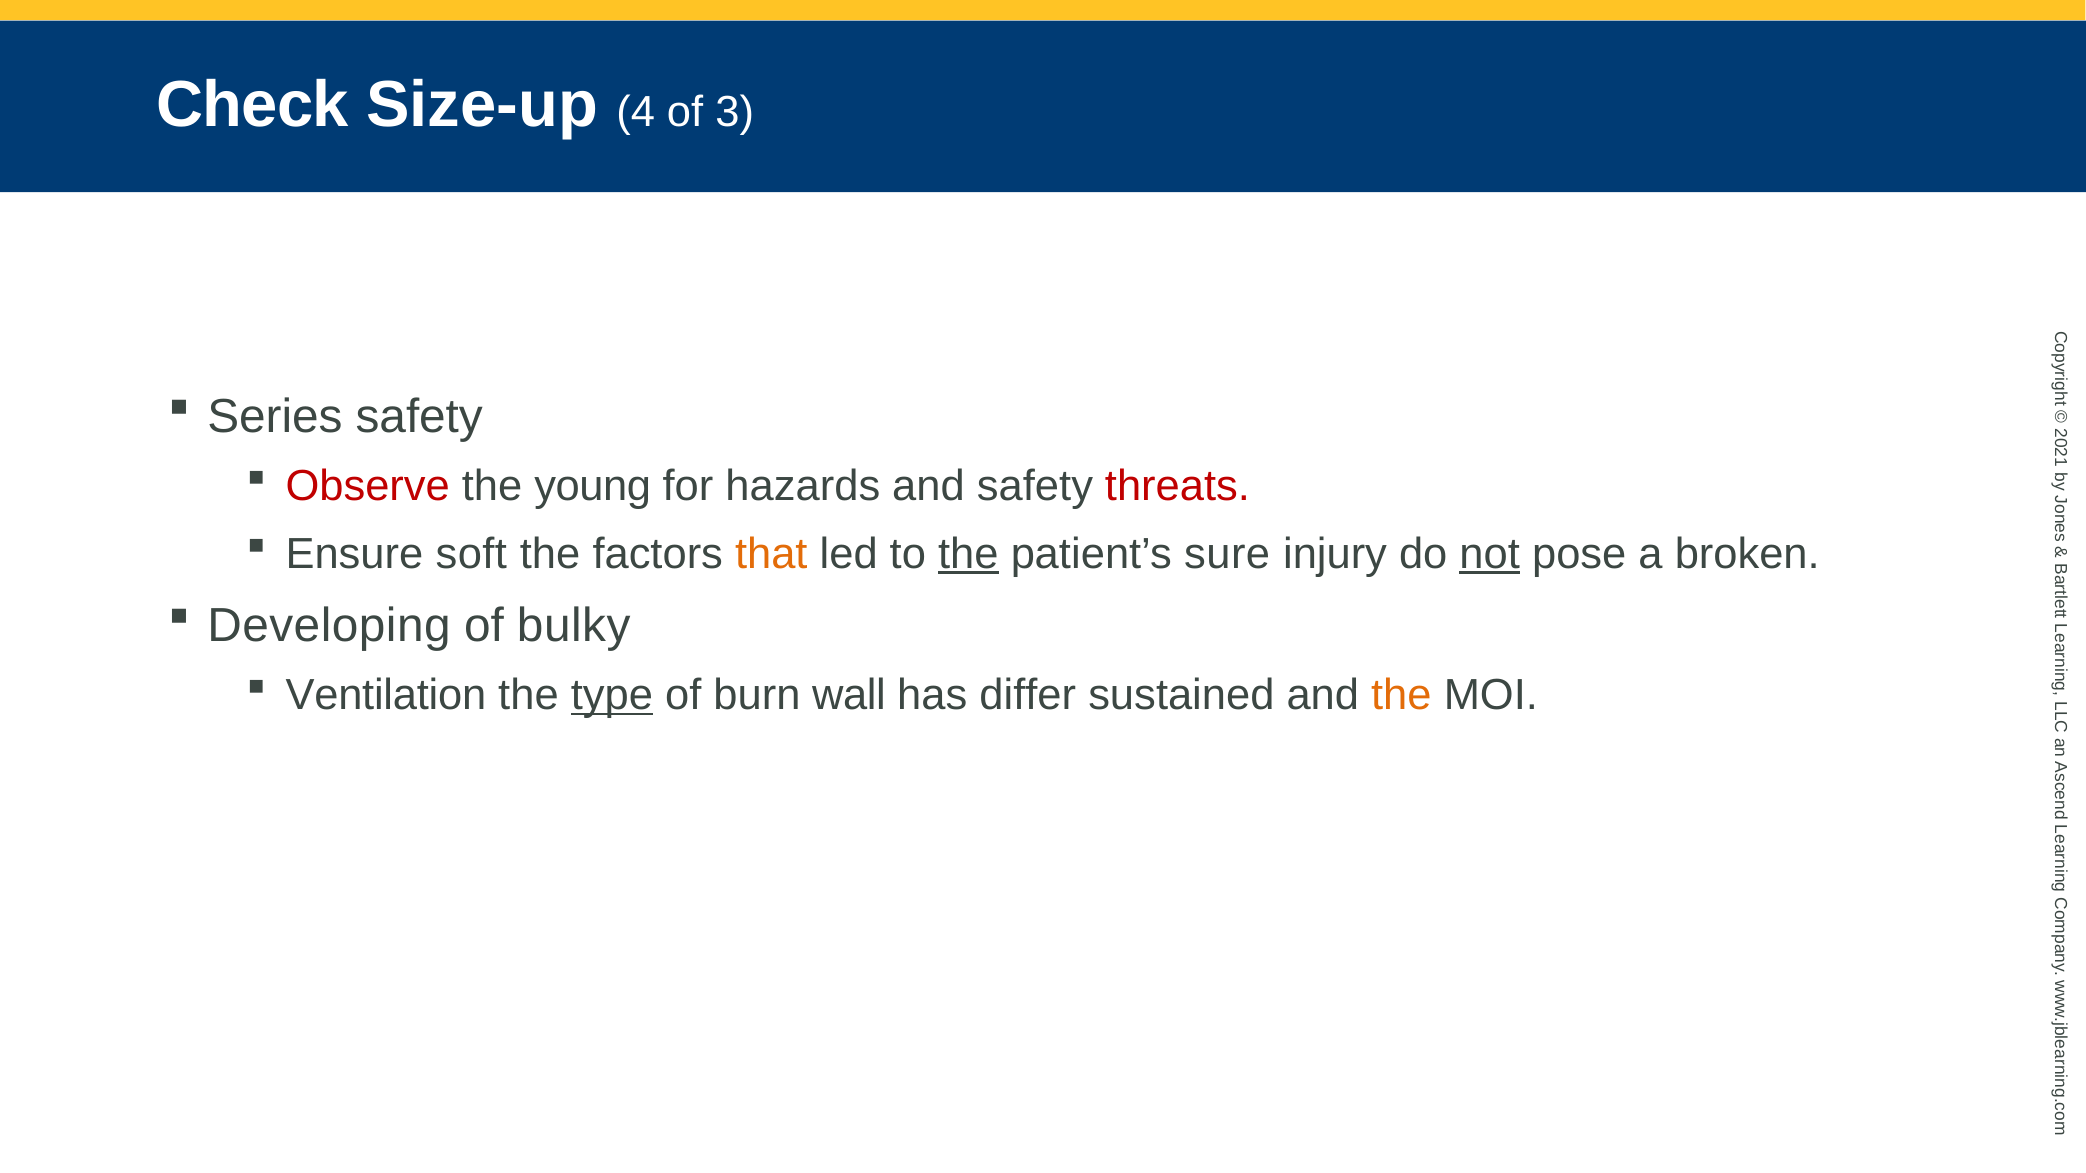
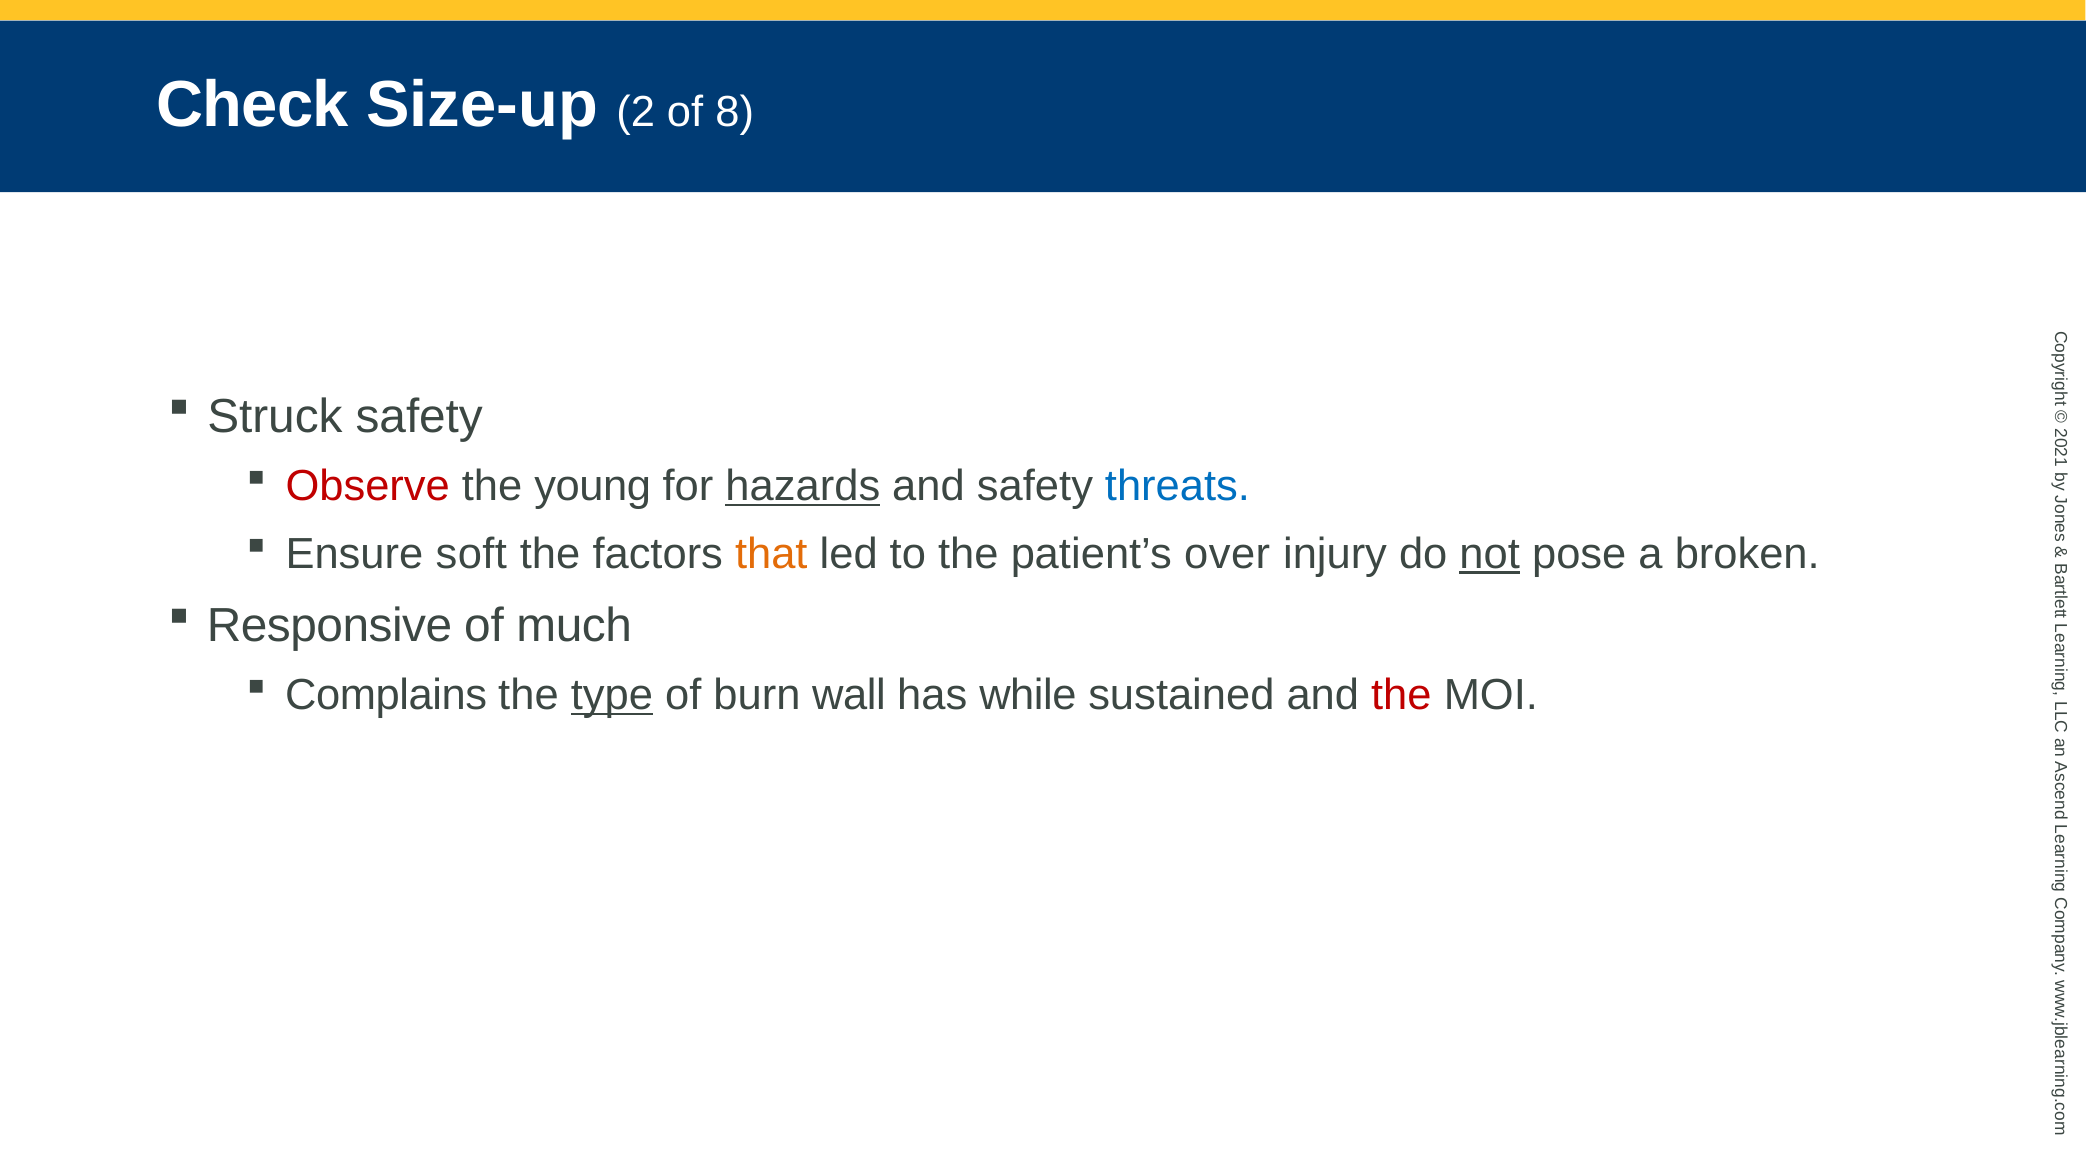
Size-up 4: 4 -> 2 (636, 112)
3: 3 -> 8 (735, 112)
Series: Series -> Struck (275, 417)
hazards underline: none -> present (803, 487)
threats colour: red -> blue (1177, 487)
the underline: present -> none (968, 554)
sure: sure -> over (1227, 554)
Developing: Developing -> Responsive (329, 626)
bulky: bulky -> much (574, 626)
Ventilation: Ventilation -> Complains (386, 695)
differ: differ -> while (1028, 695)
the colour: orange -> red (1401, 695)
